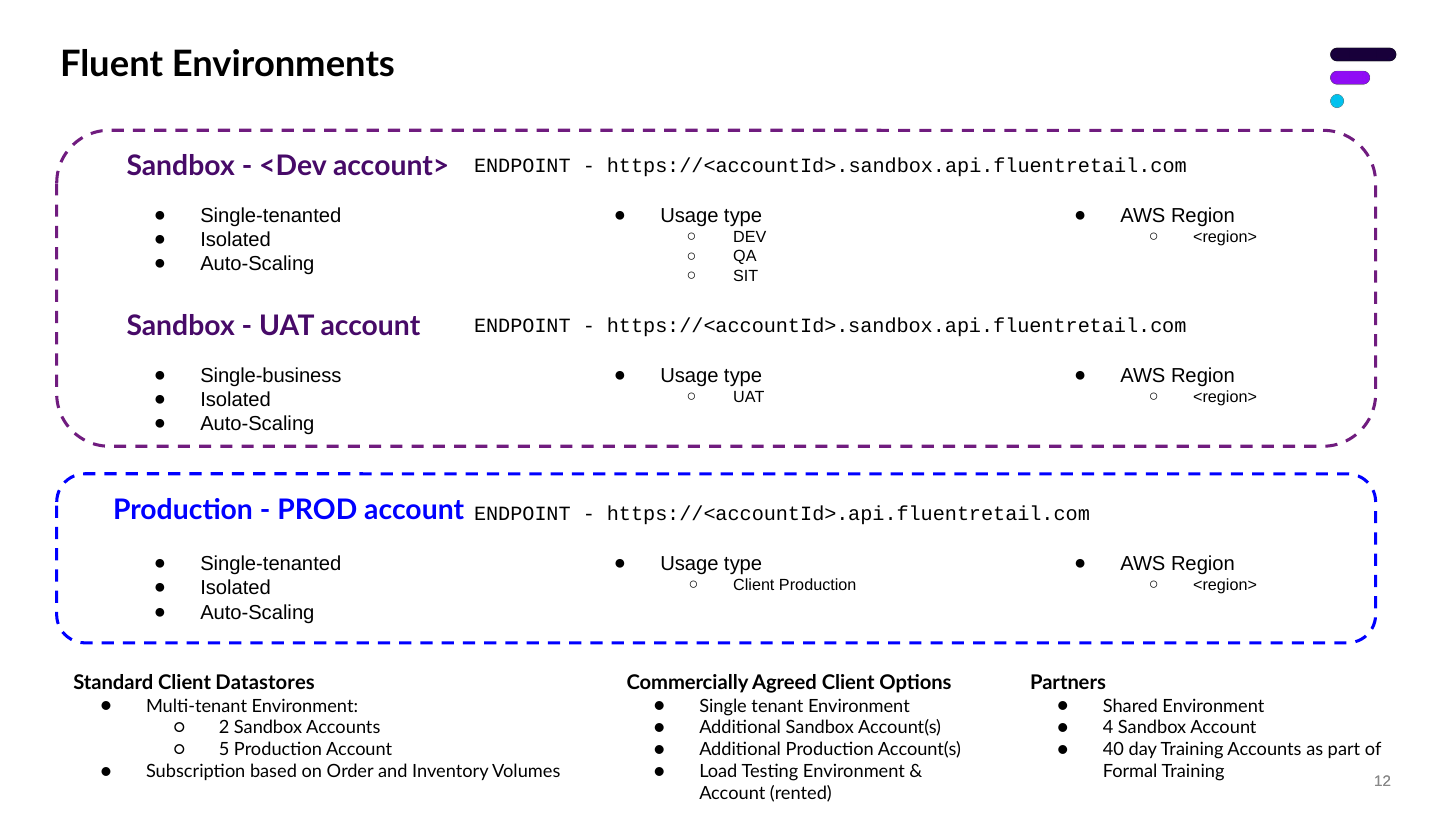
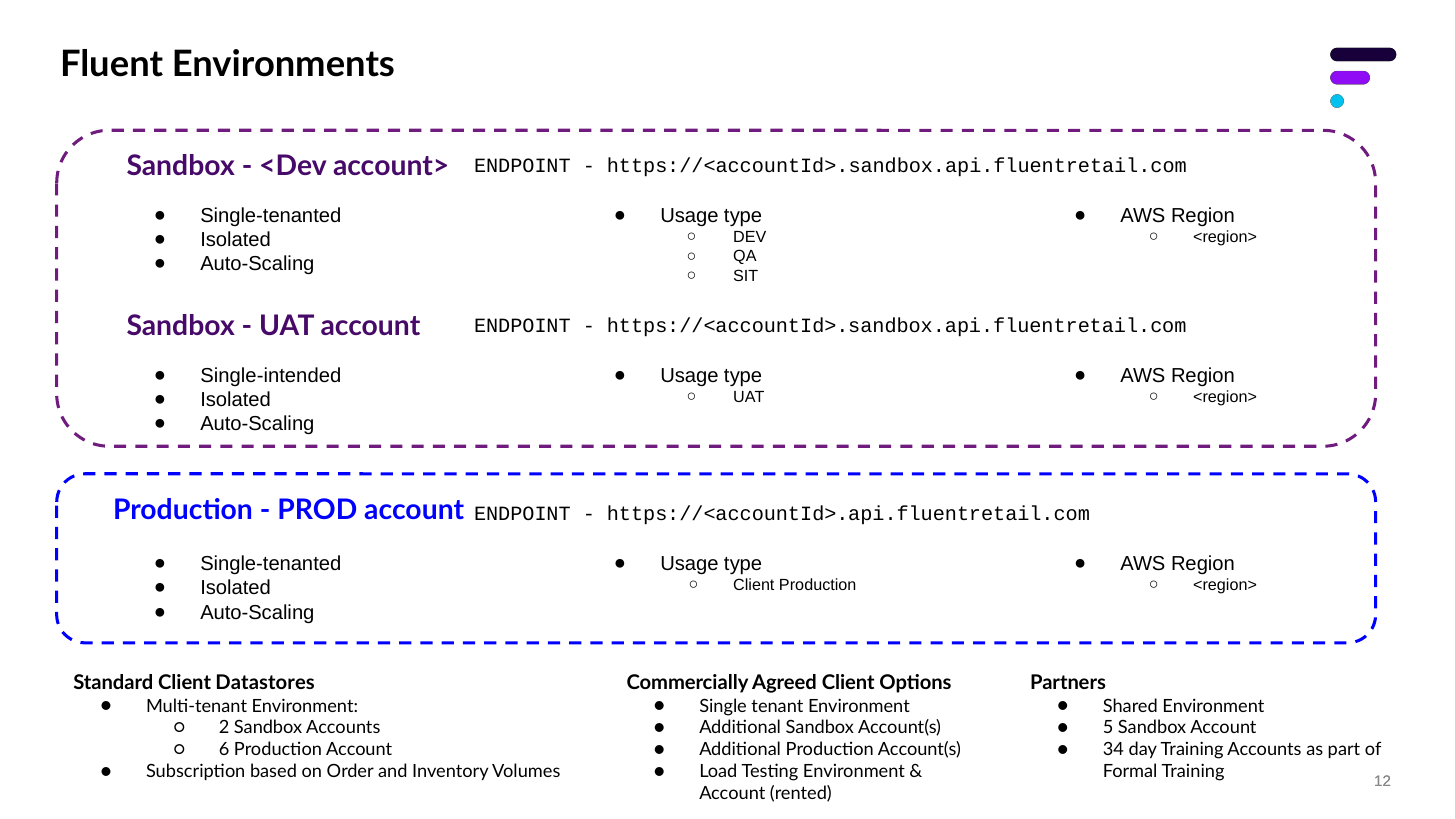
Single-business: Single-business -> Single-intended (271, 375)
4: 4 -> 5 (1108, 728)
5: 5 -> 6 (224, 749)
40: 40 -> 34 (1113, 749)
